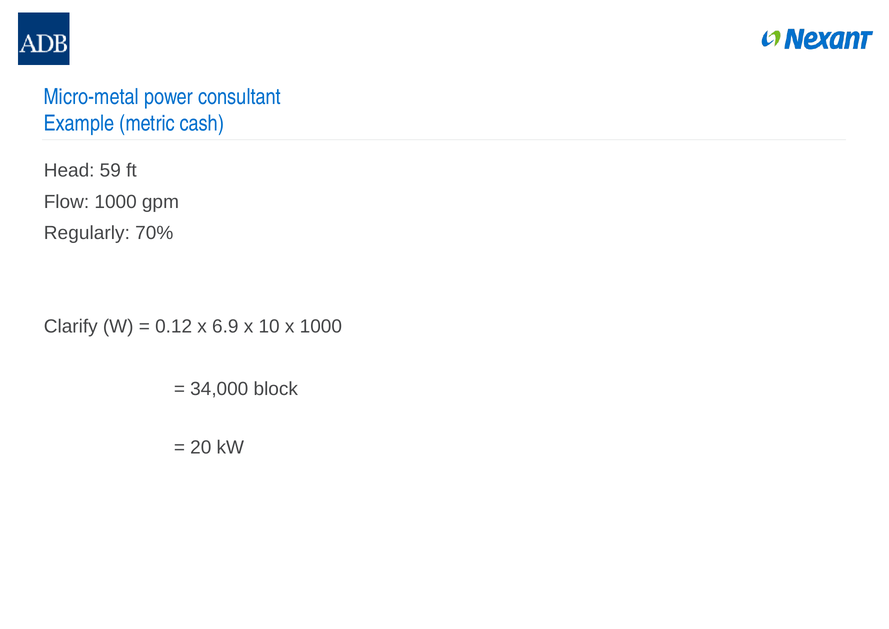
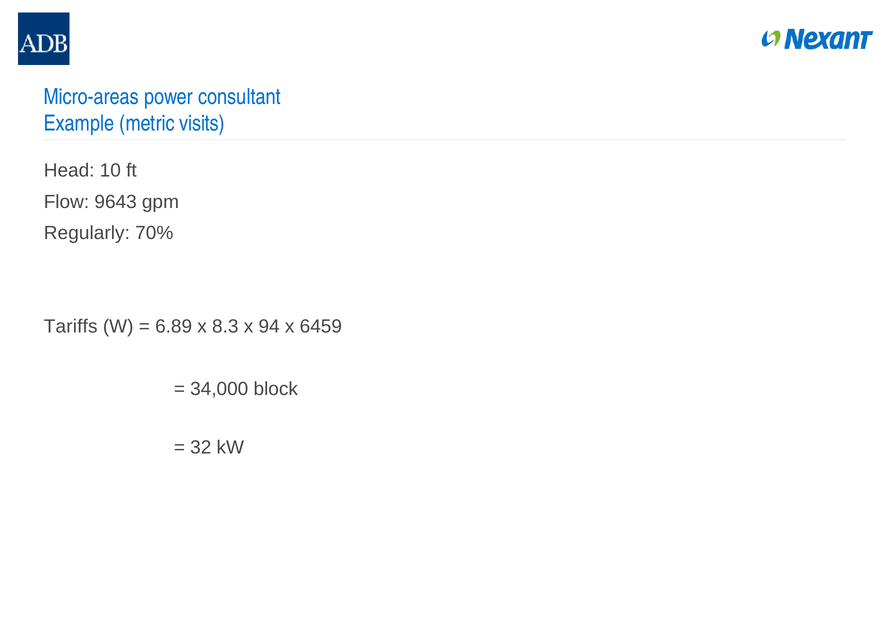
Micro-metal: Micro-metal -> Micro-areas (91, 97)
cash: cash -> visits (202, 123)
59: 59 -> 10 (110, 171)
Flow 1000: 1000 -> 9643 (116, 202)
Clarify: Clarify -> Tariffs (71, 326)
0.12: 0.12 -> 6.89 (174, 326)
6.9: 6.9 -> 8.3 (225, 326)
10: 10 -> 94 (269, 326)
x 1000: 1000 -> 6459 (321, 326)
20: 20 -> 32 (201, 447)
